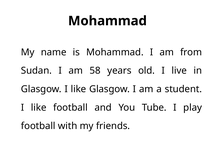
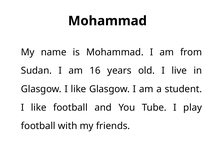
58: 58 -> 16 (95, 70)
